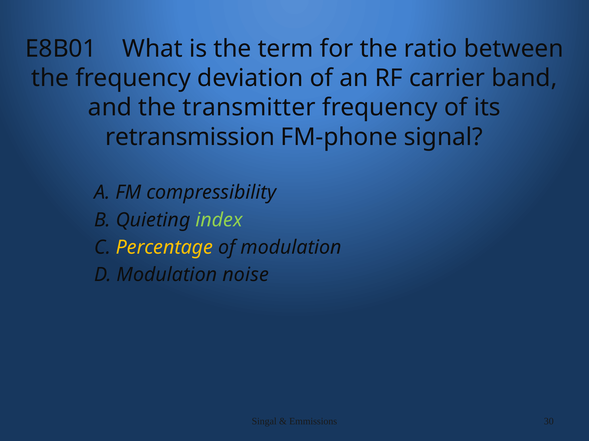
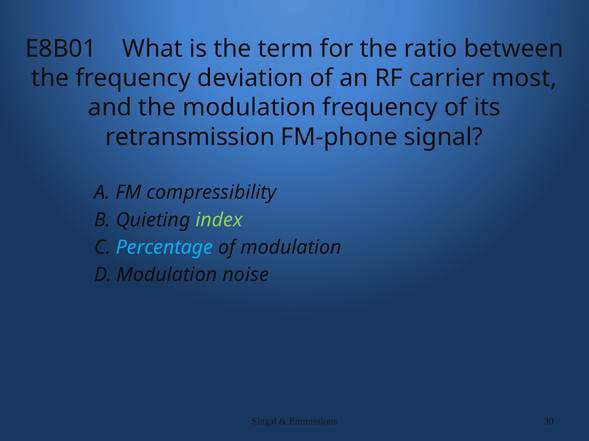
band: band -> most (524, 78)
the transmitter: transmitter -> modulation (249, 108)
Percentage colour: yellow -> light blue (164, 248)
